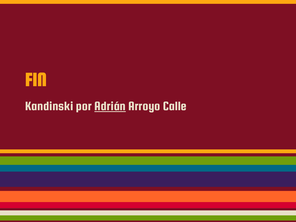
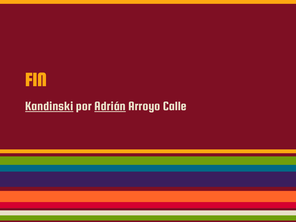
Kandinski underline: none -> present (49, 106)
